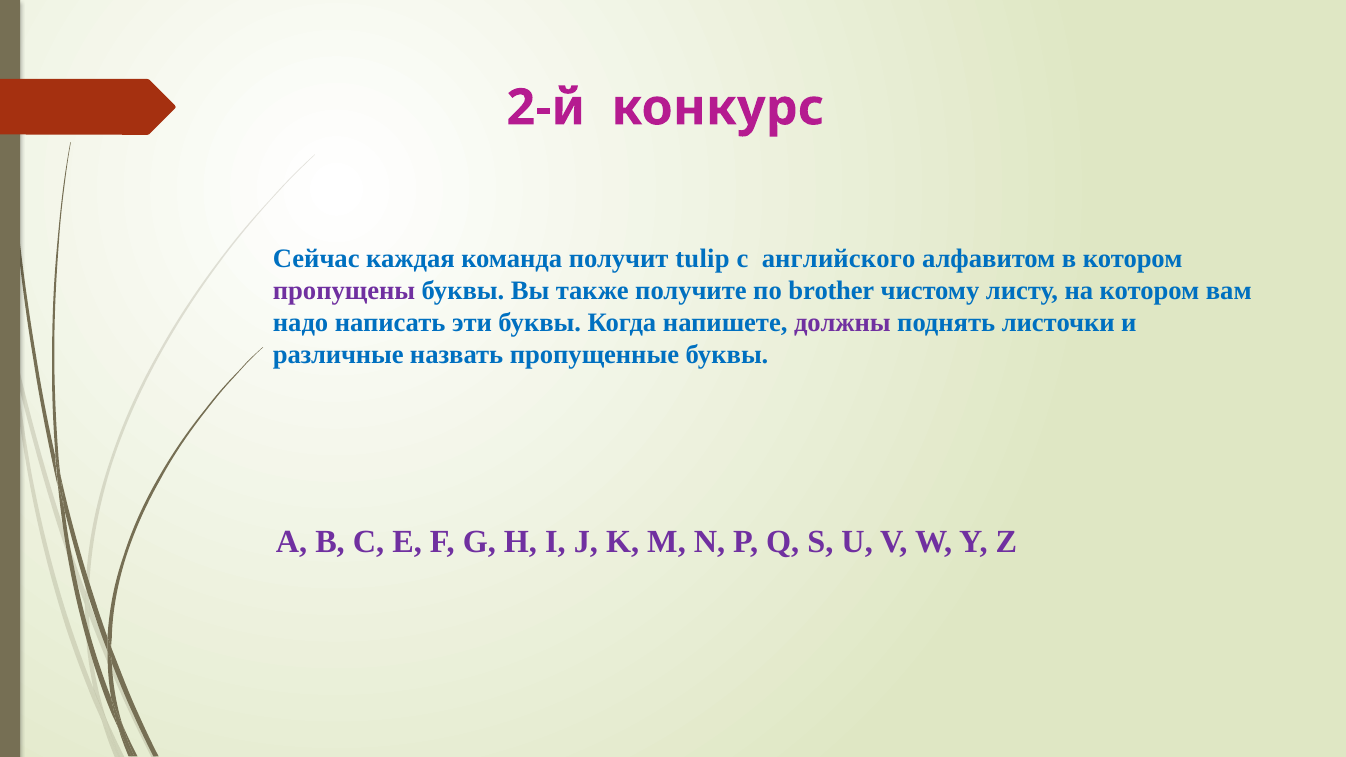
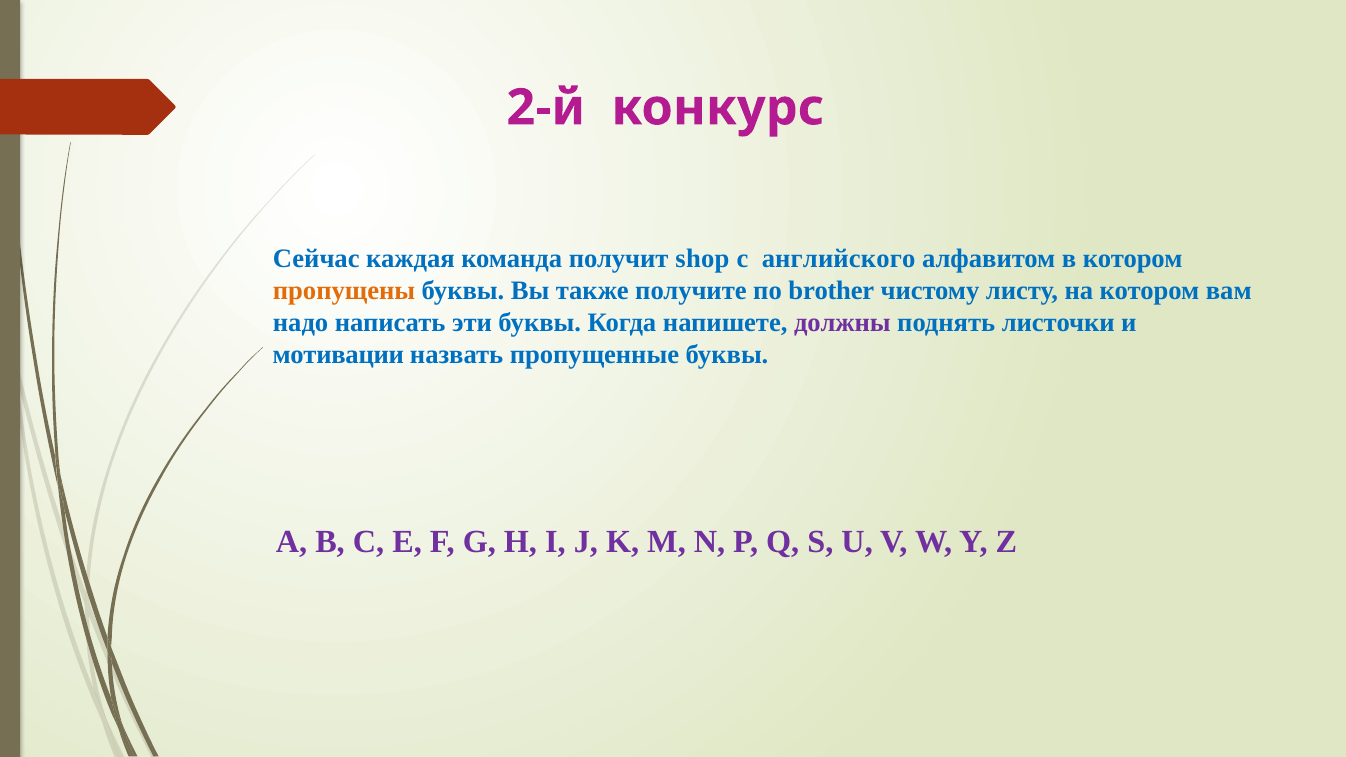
tulip: tulip -> shop (702, 258)
пропущены colour: purple -> orange (344, 290)
различные: различные -> мотивации (338, 354)
